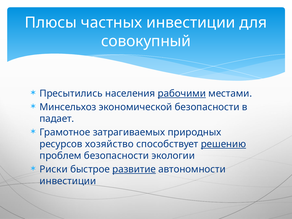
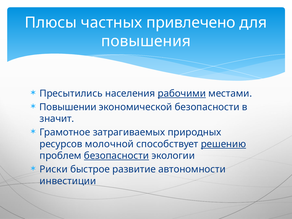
частных инвестиции: инвестиции -> привлечено (191, 23)
совокупный: совокупный -> повышения (146, 41)
Минсельхоз: Минсельхоз -> Повышении (68, 107)
падает: падает -> значит (57, 119)
хозяйство: хозяйство -> молочной (109, 144)
безопасности underline: none -> present (116, 156)
развитие underline: present -> none (134, 169)
